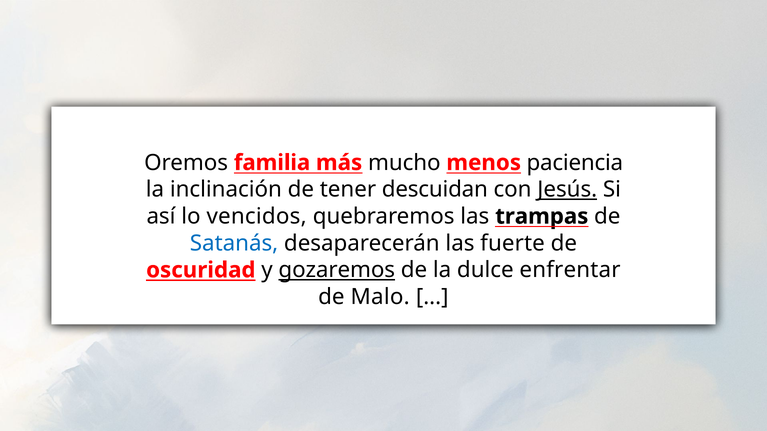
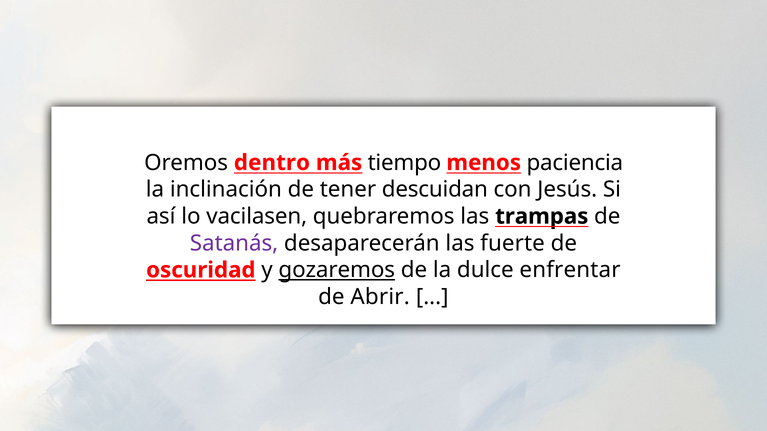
familia: familia -> dentro (272, 163)
mucho: mucho -> tiempo (404, 163)
Jesús underline: present -> none (567, 190)
vencidos: vencidos -> vacilasen (257, 217)
Satanás colour: blue -> purple (234, 243)
Malo: Malo -> Abrir (380, 297)
